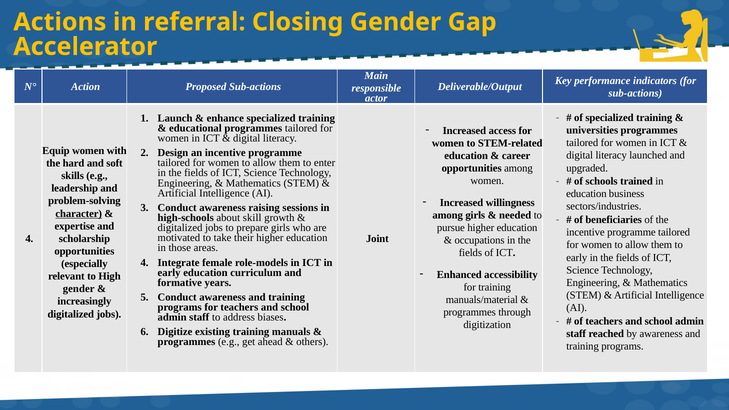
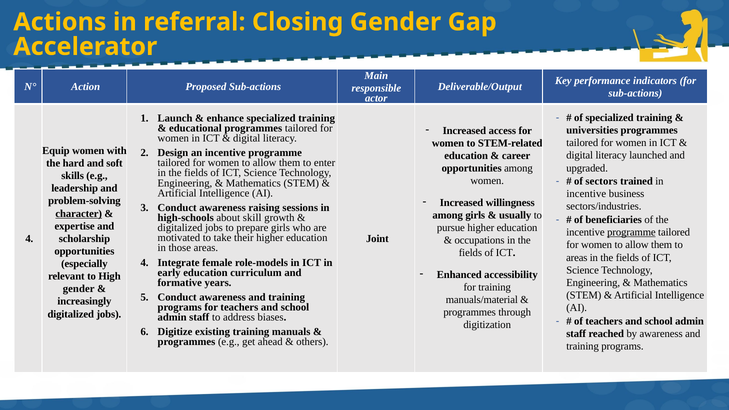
schools: schools -> sectors (601, 181)
education: education -> incentive (586, 194)
needed: needed -> usually (515, 215)
programme underline: none -> present (631, 232)
early: early -> areas (577, 258)
